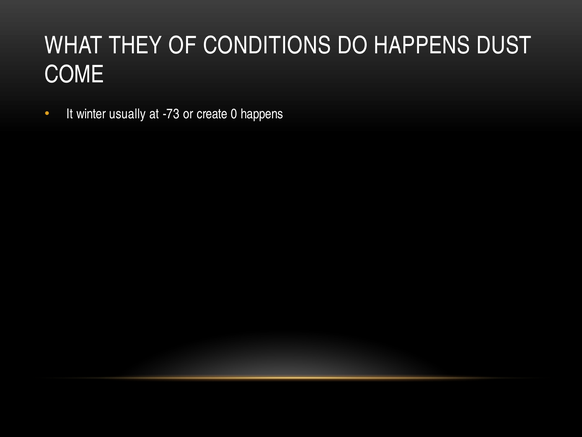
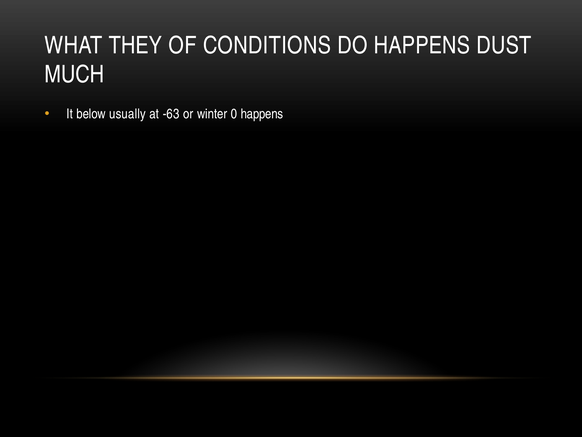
COME: COME -> MUCH (74, 74)
winter: winter -> below (91, 114)
-73: -73 -> -63 (171, 114)
create: create -> winter (212, 114)
